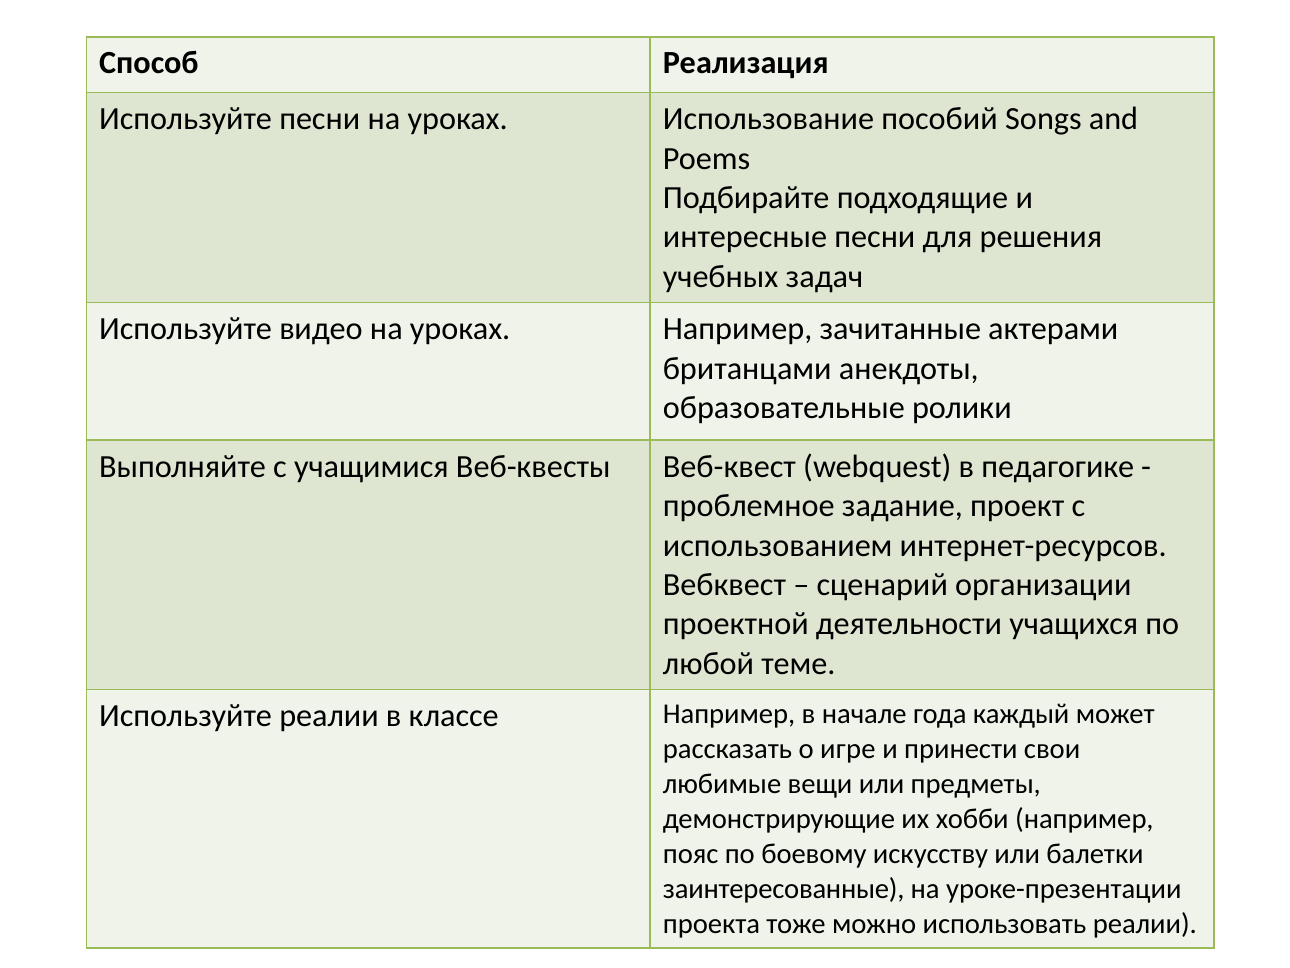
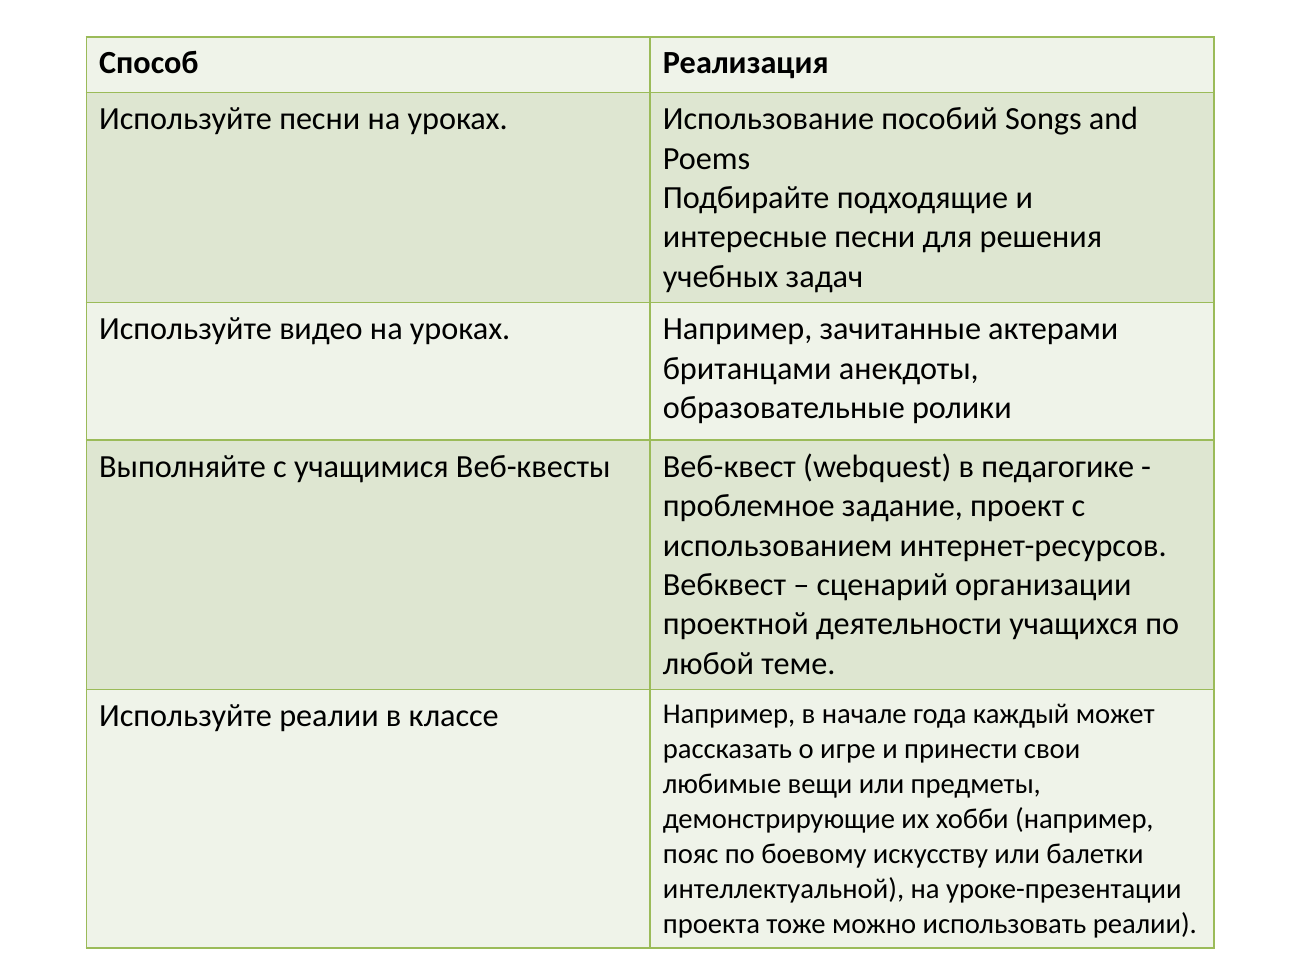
заинтересованные: заинтересованные -> интеллектуальной (784, 889)
